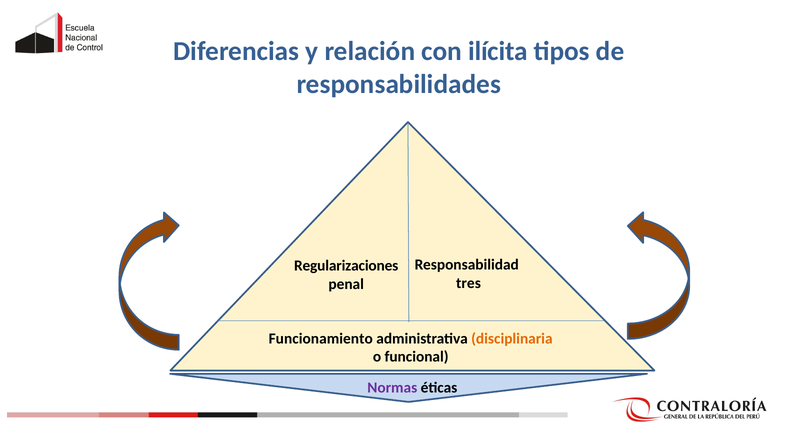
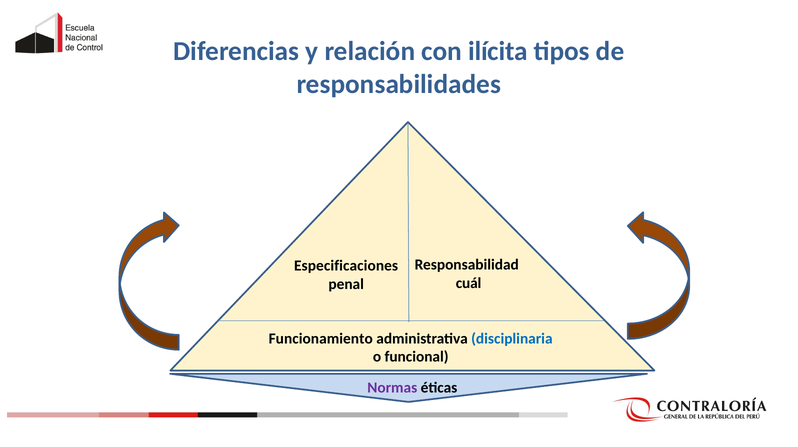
Regularizaciones: Regularizaciones -> Especificaciones (346, 266)
tres: tres -> cuál (469, 283)
disciplinaria colour: orange -> blue (512, 339)
